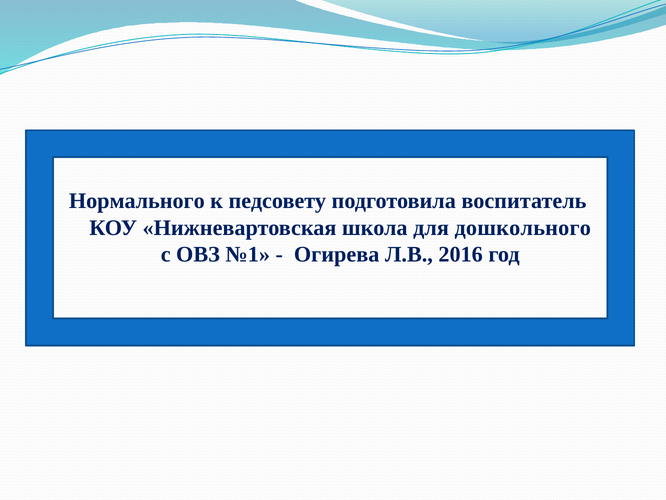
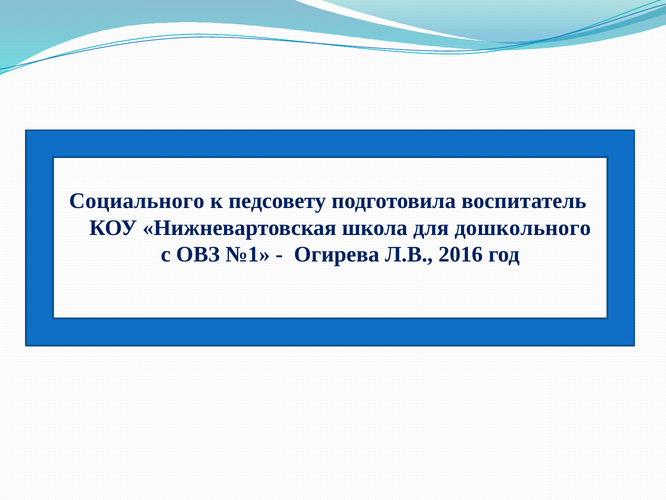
Нормального: Нормального -> Социального (137, 201)
